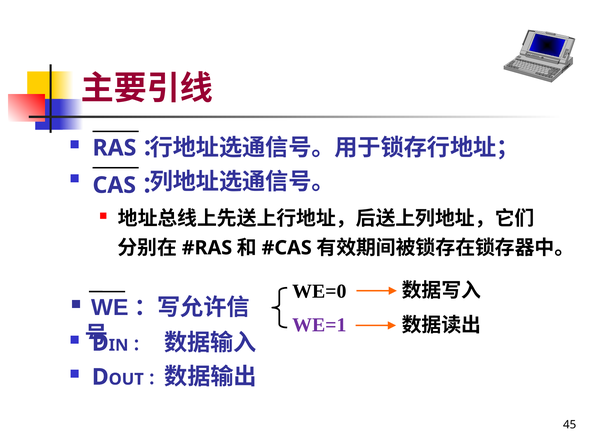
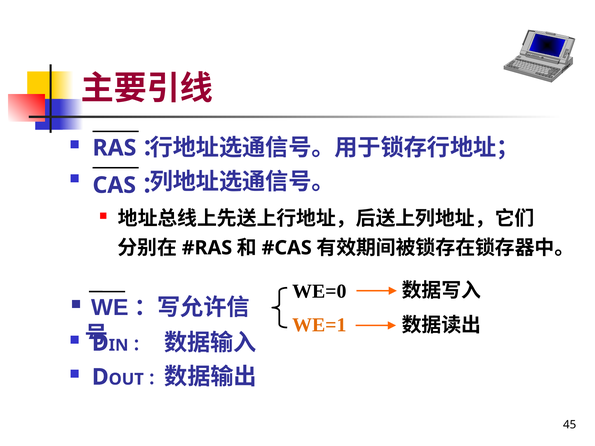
WE=1 colour: purple -> orange (319, 325)
